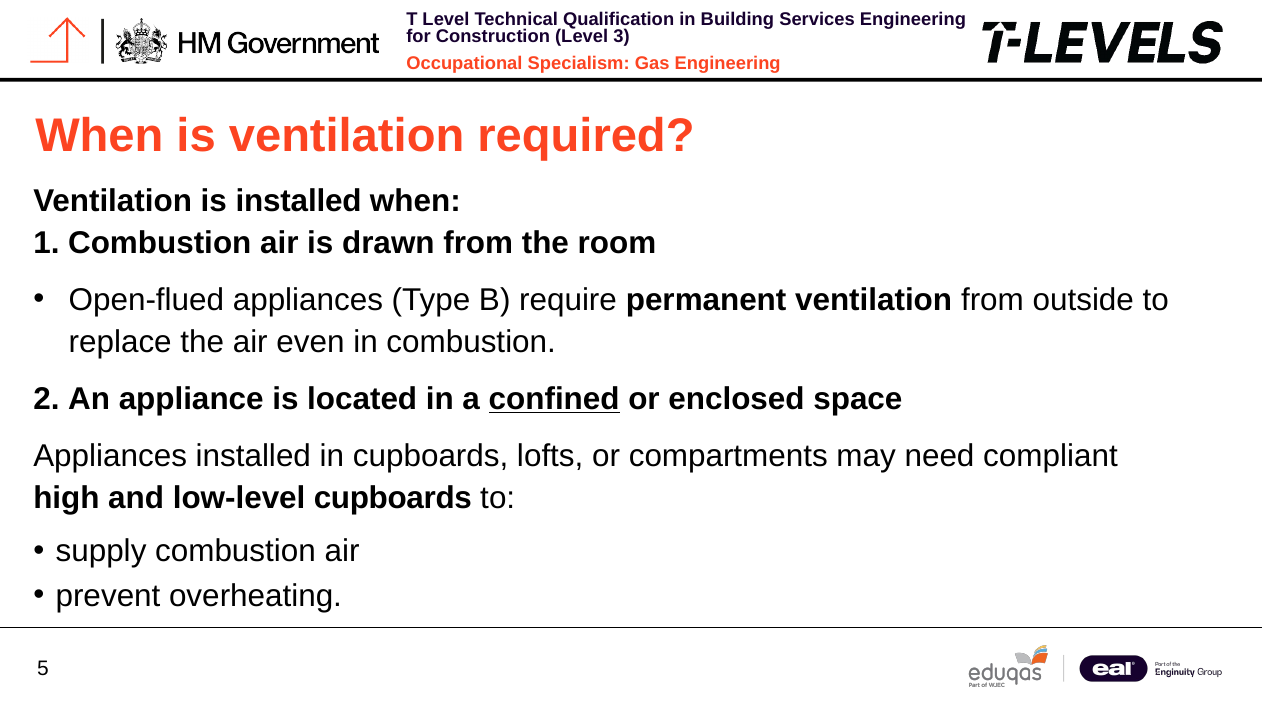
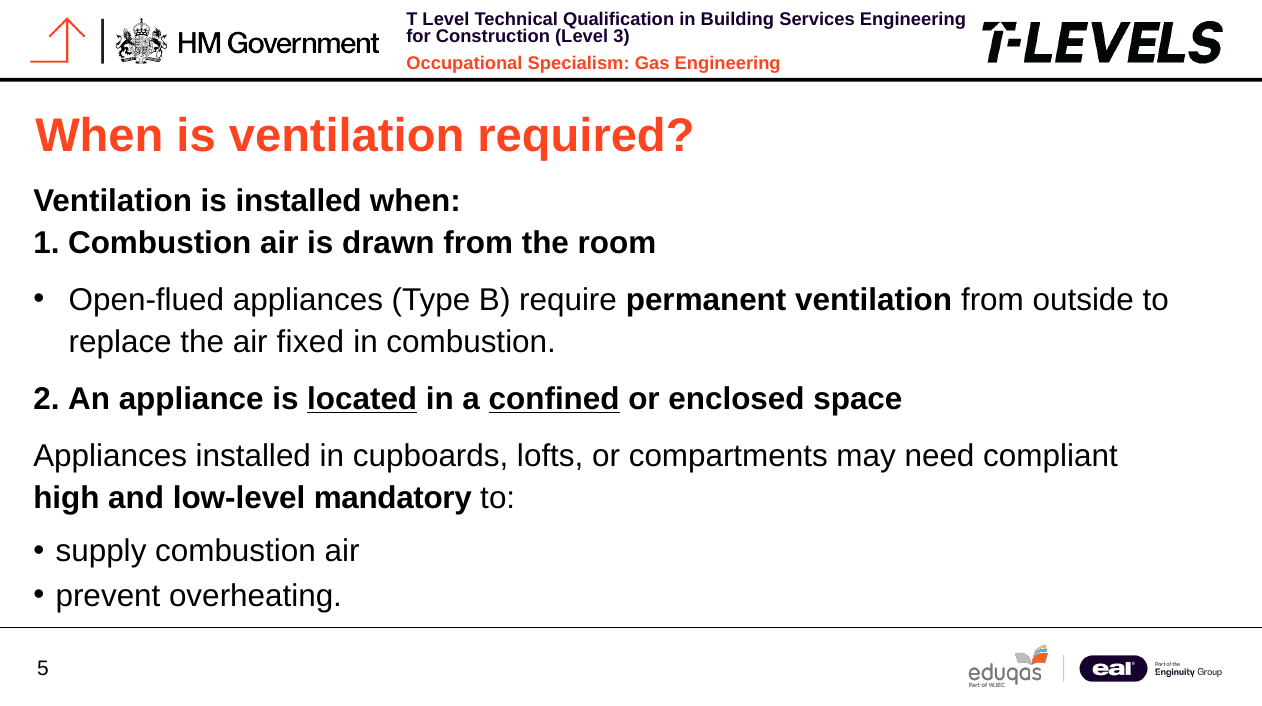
even: even -> fixed (310, 341)
located underline: none -> present (362, 399)
low-level cupboards: cupboards -> mandatory (393, 497)
